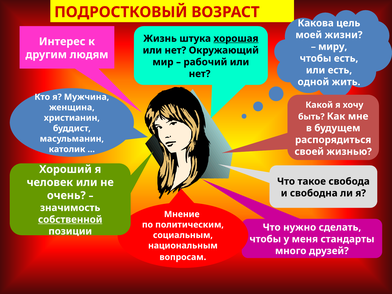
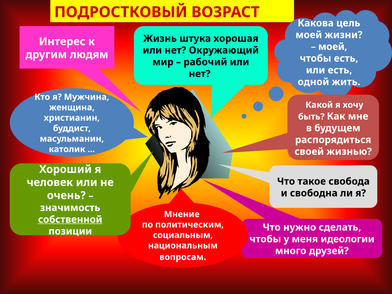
хорошая underline: present -> none (236, 39)
миру: миру -> моей (333, 47)
стандарты: стандарты -> идеологии (348, 239)
